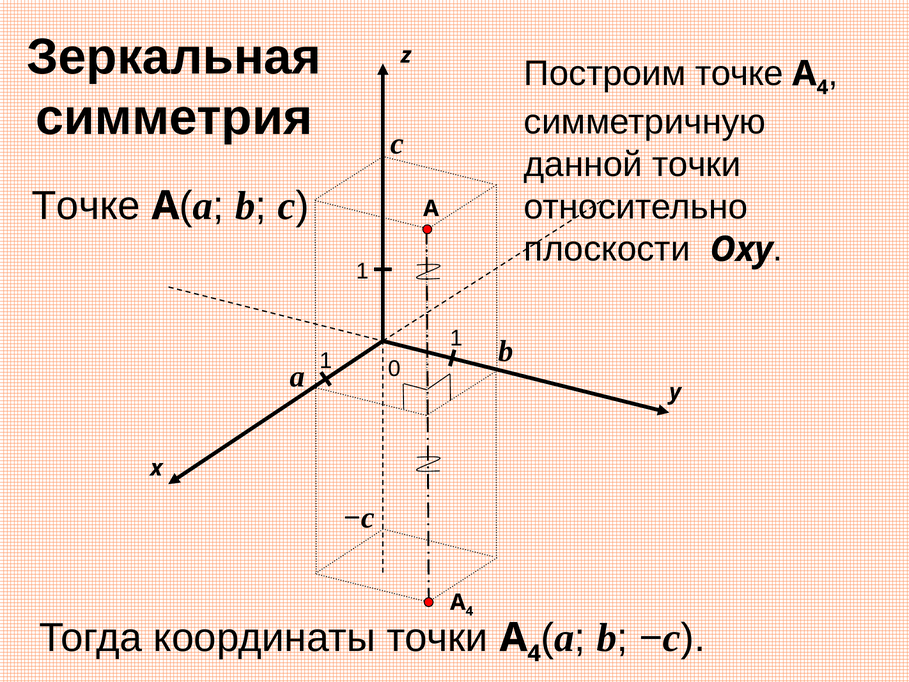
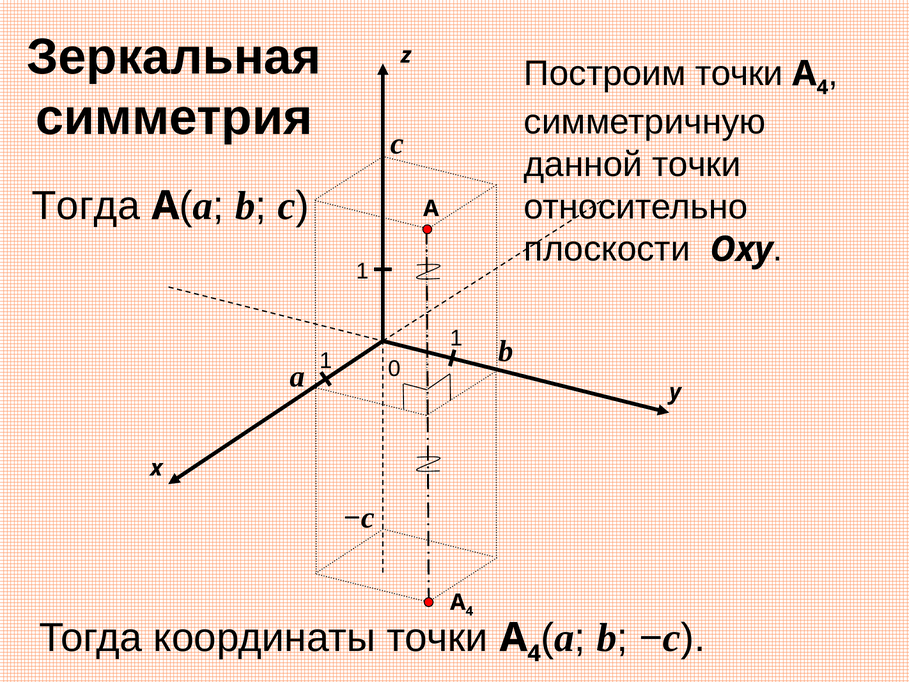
Построим точке: точке -> точки (739, 74)
Точке: Точке -> Тогда (86, 206)
